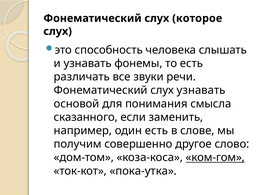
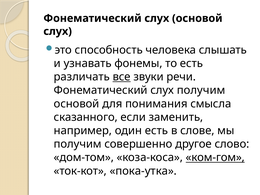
слух которое: которое -> основой (197, 18)
все underline: none -> present (122, 77)
слух узнавать: узнавать -> получим (201, 90)
